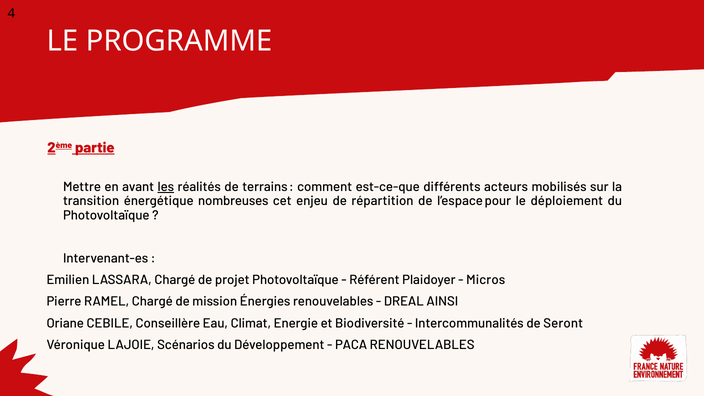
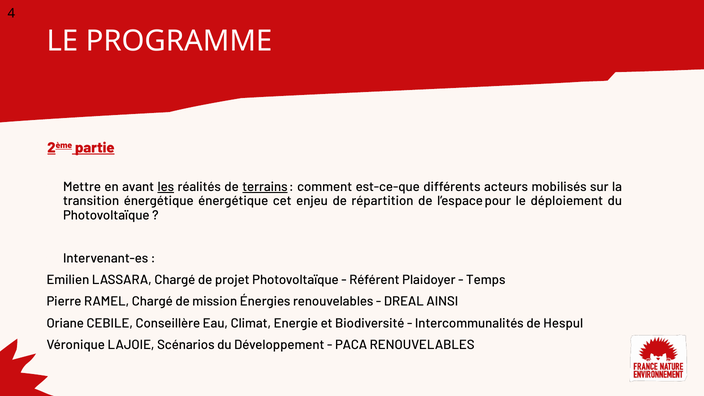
terrains underline: none -> present (265, 187)
énergétique nombreuses: nombreuses -> énergétique (233, 201)
Micros: Micros -> Temps (486, 280)
Seront: Seront -> Hespul (563, 323)
